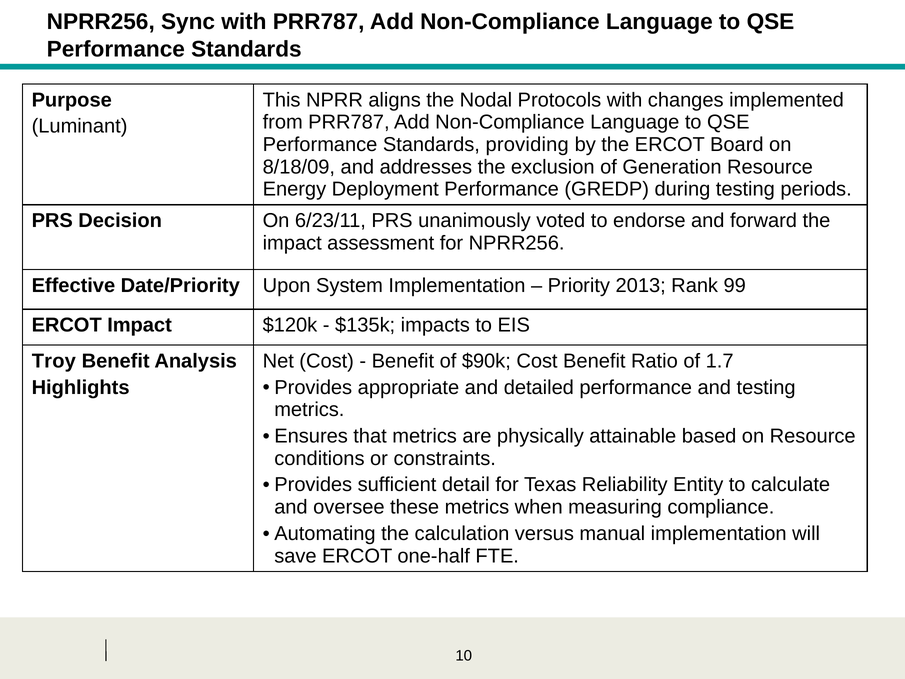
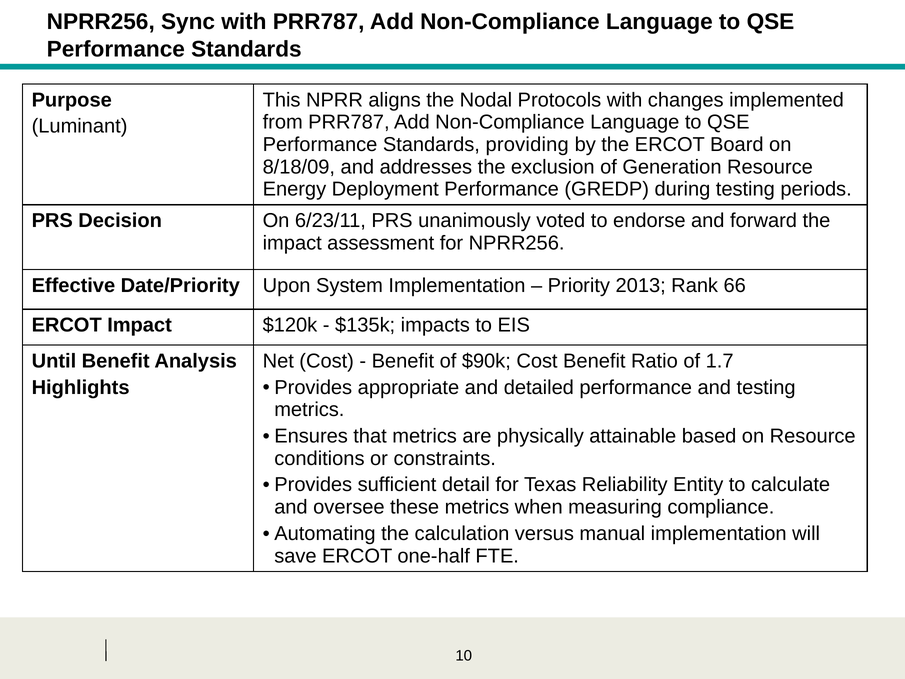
99: 99 -> 66 (735, 285)
Troy: Troy -> Until (54, 361)
